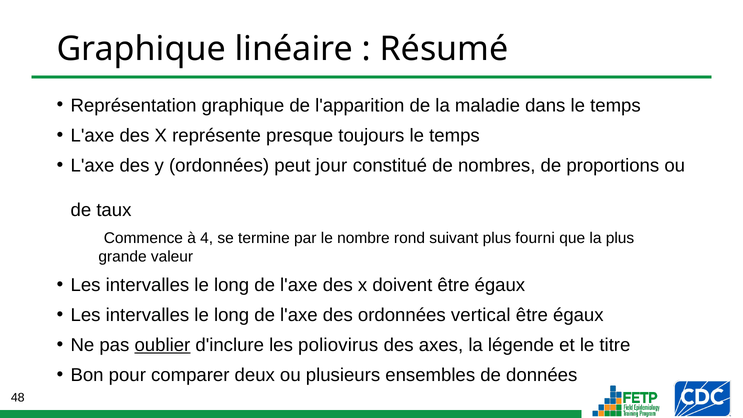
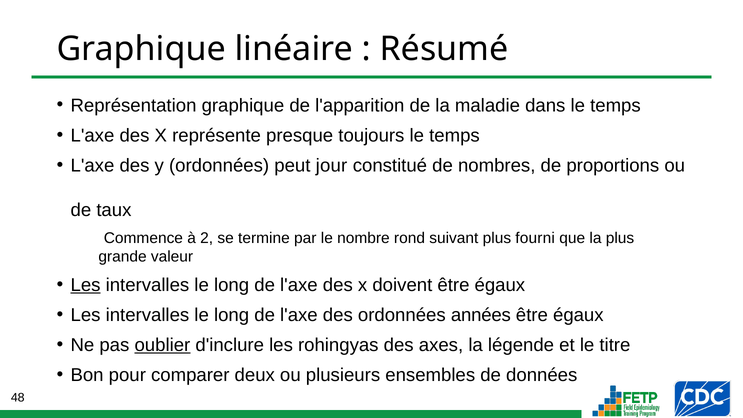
4: 4 -> 2 (207, 238)
Les underline: none -> present (86, 285)
vertical: vertical -> années (481, 315)
poliovirus: poliovirus -> rohingyas (338, 345)
